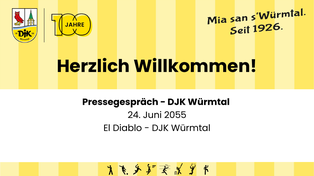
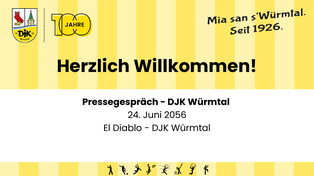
2055: 2055 -> 2056 (175, 116)
